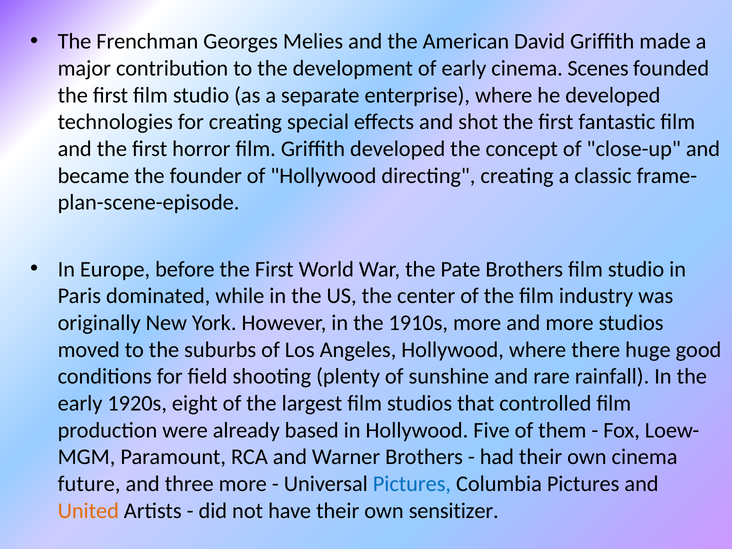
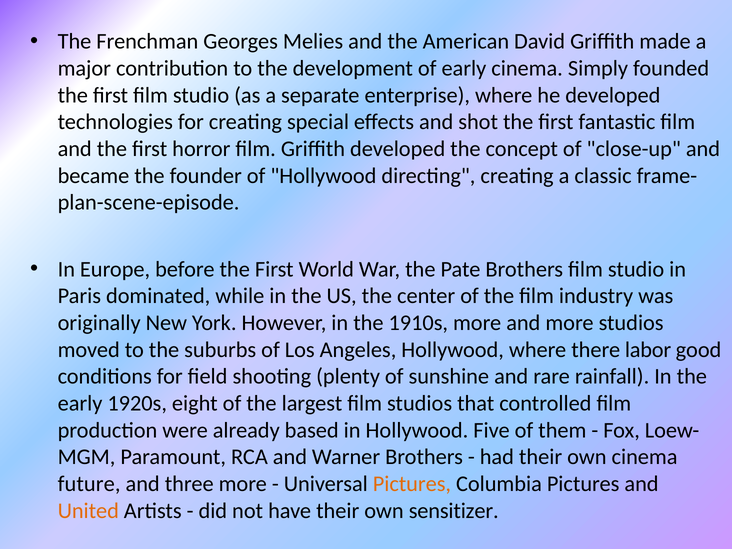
Scenes: Scenes -> Simply (598, 68)
huge: huge -> labor (648, 350)
Pictures colour: blue -> orange (412, 484)
